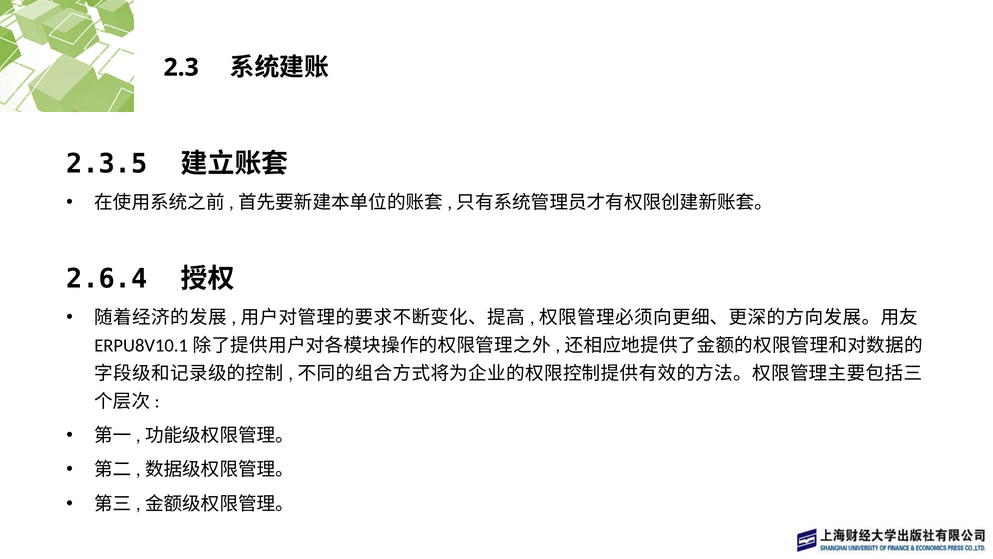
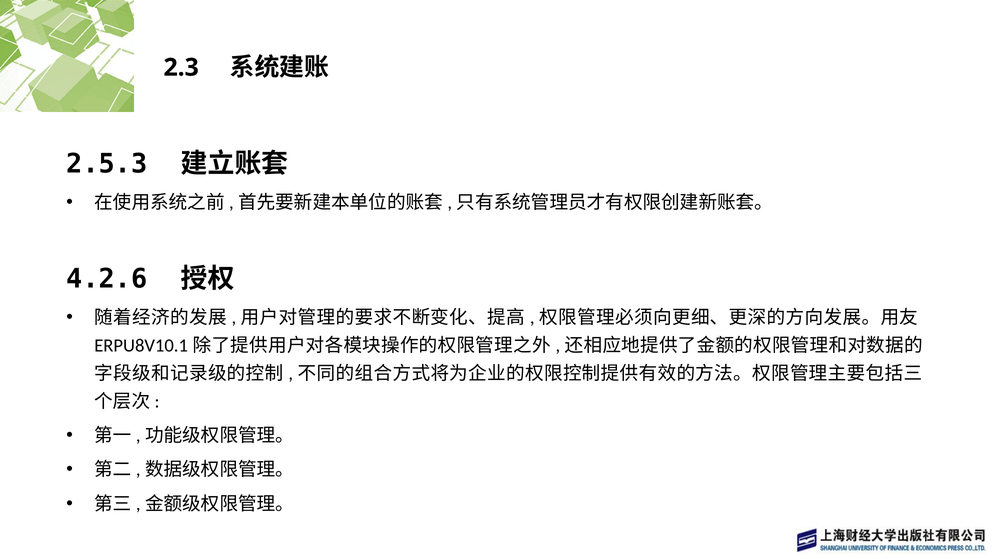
2.3.5: 2.3.5 -> 2.5.3 (107, 164)
2.6.4: 2.6.4 -> 4.2.6 (107, 279)
